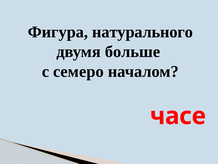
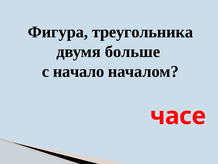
натурального: натурального -> треугольника (143, 32)
семеро: семеро -> начало (79, 71)
